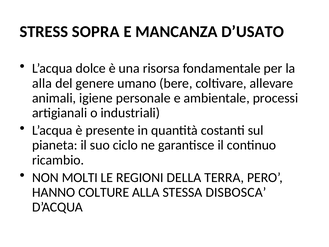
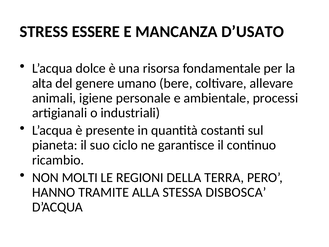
SOPRA: SOPRA -> ESSERE (96, 32)
alla: alla -> alta (42, 83)
COLTURE: COLTURE -> TRAMITE (104, 192)
